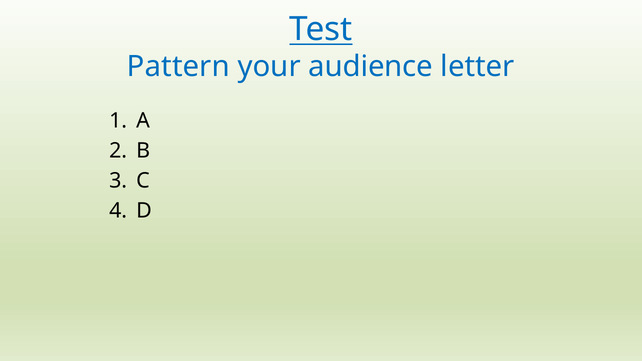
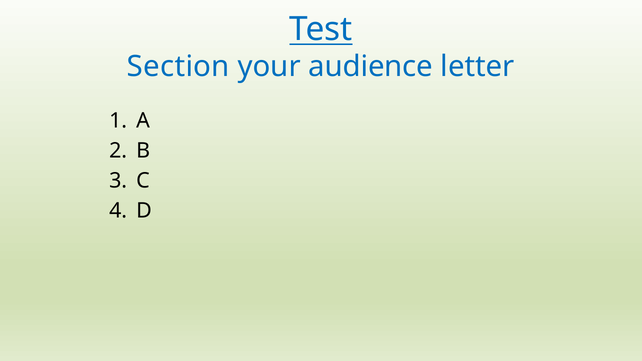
Pattern: Pattern -> Section (178, 67)
